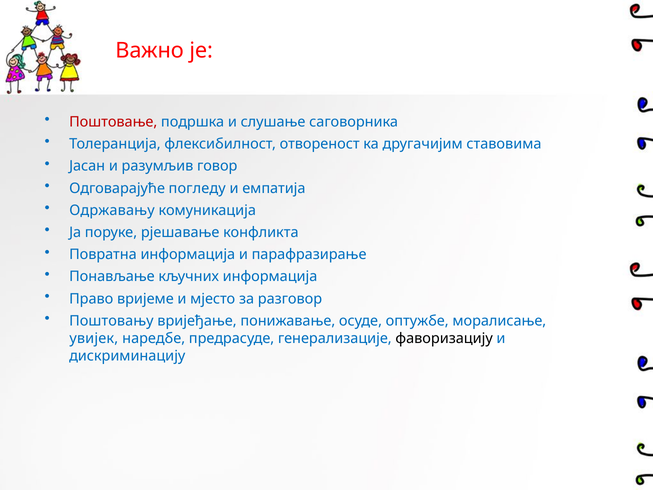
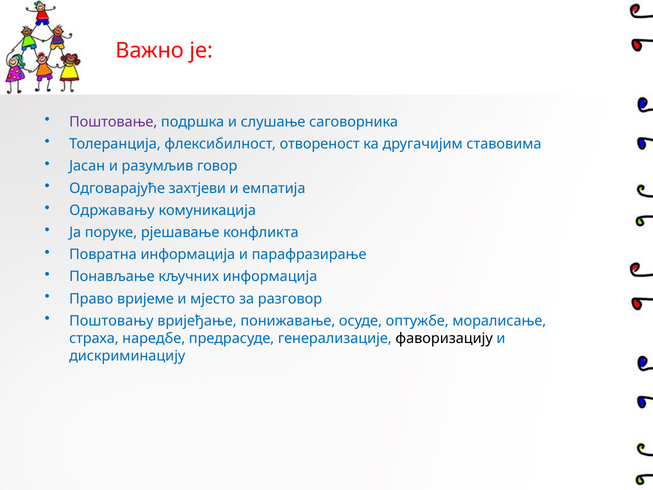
Поштовање colour: red -> purple (113, 122)
погледу: погледу -> захтјеви (197, 188)
увијек: увијек -> страха (94, 338)
